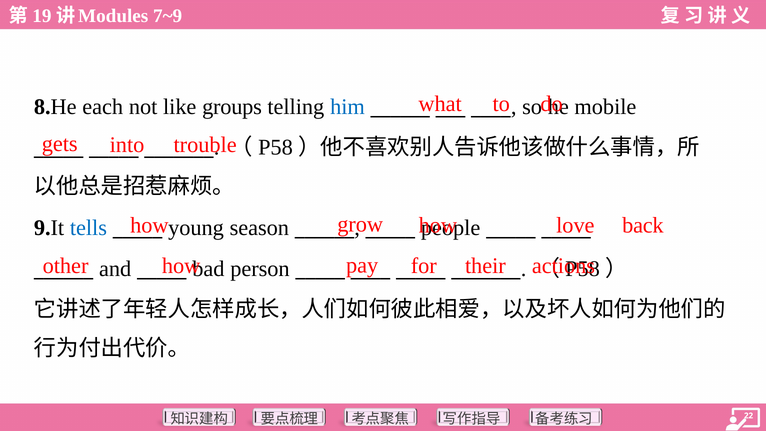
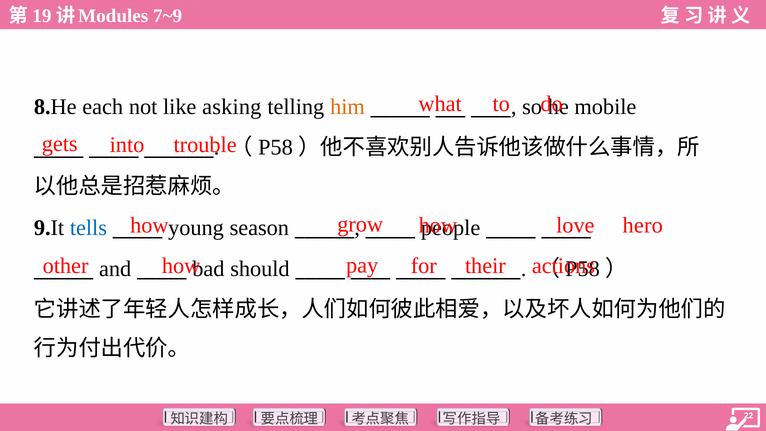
groups: groups -> asking (232, 107)
him colour: blue -> orange (347, 107)
back: back -> hero (643, 225)
person: person -> should (260, 269)
